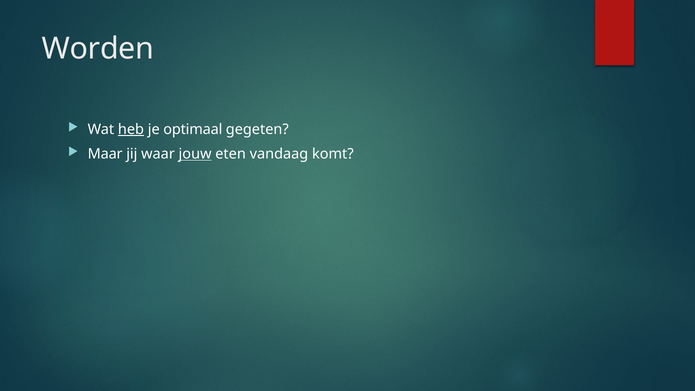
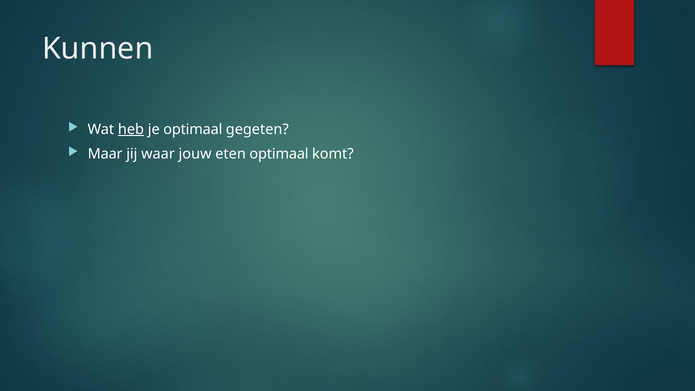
Worden: Worden -> Kunnen (98, 49)
jouw underline: present -> none (195, 154)
eten vandaag: vandaag -> optimaal (279, 154)
